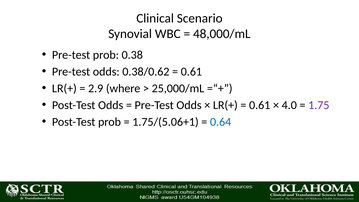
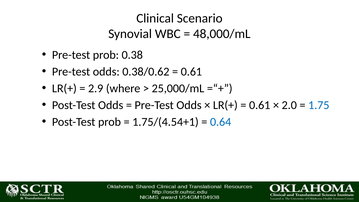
4.0: 4.0 -> 2.0 (289, 105)
1.75 colour: purple -> blue (319, 105)
1.75/(5.06+1: 1.75/(5.06+1 -> 1.75/(4.54+1 (165, 122)
